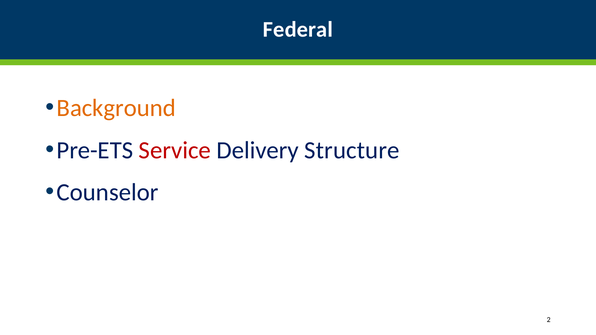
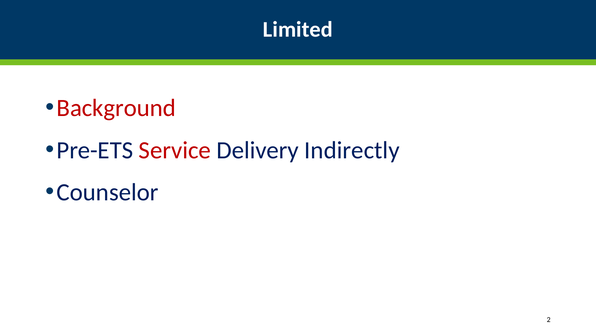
Federal: Federal -> Limited (298, 30)
Background colour: orange -> red (116, 108)
Structure: Structure -> Indirectly (352, 150)
